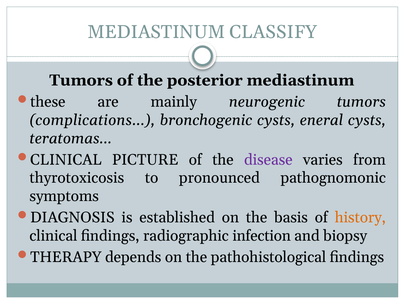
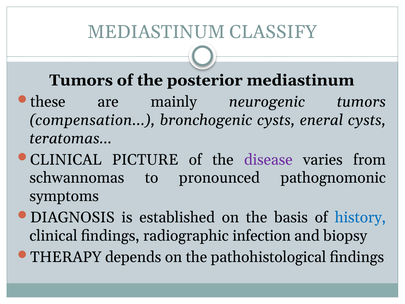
complications: complications -> compensation (92, 120)
thyrotoxicosis: thyrotoxicosis -> schwannomas (77, 178)
history colour: orange -> blue (360, 217)
